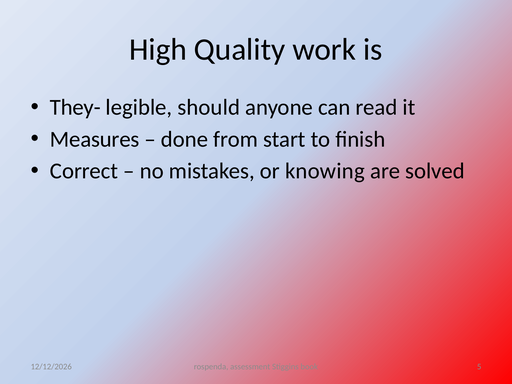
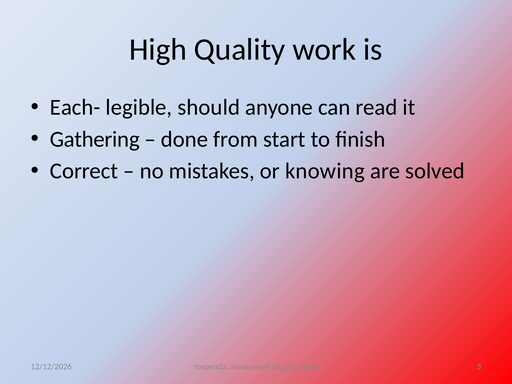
They-: They- -> Each- (75, 107)
Measures: Measures -> Gathering (95, 139)
